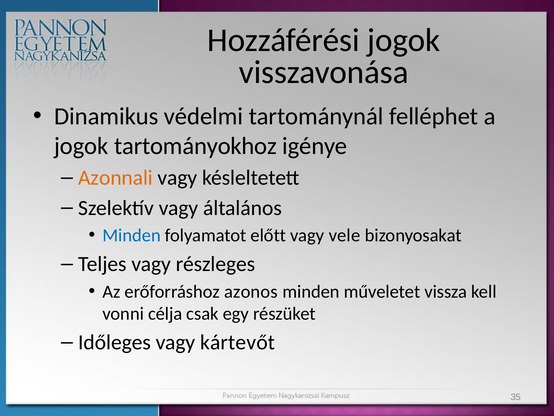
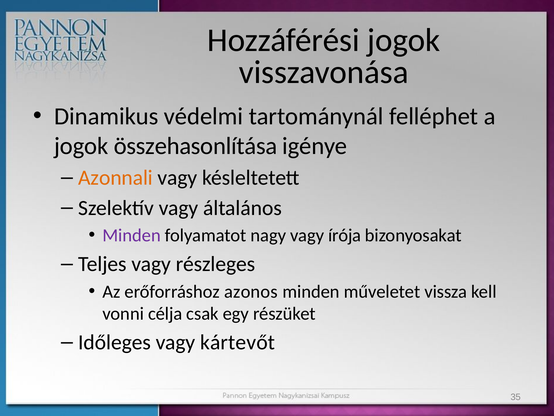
tartományokhoz: tartományokhoz -> összehasonlítása (195, 146)
Minden colour: blue -> purple (132, 235)
előtt: előtt -> nagy (268, 235)
vele: vele -> írója (345, 235)
